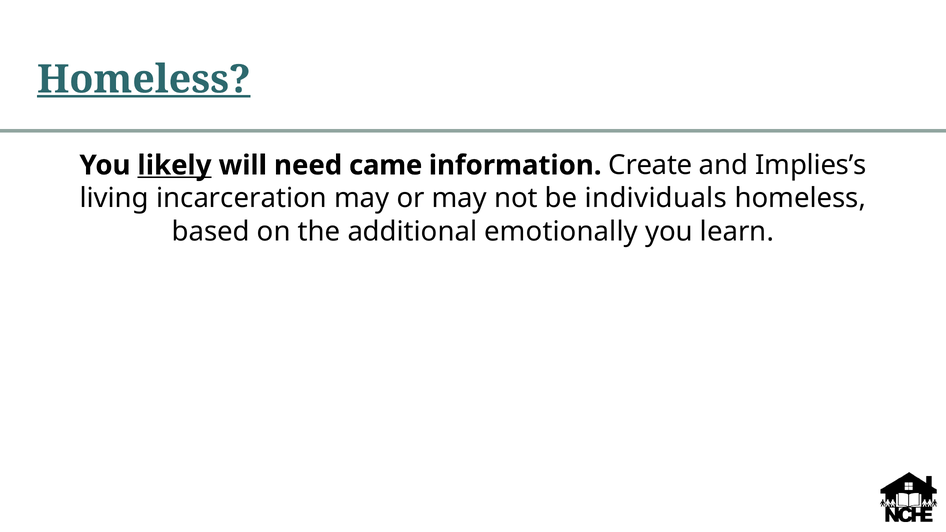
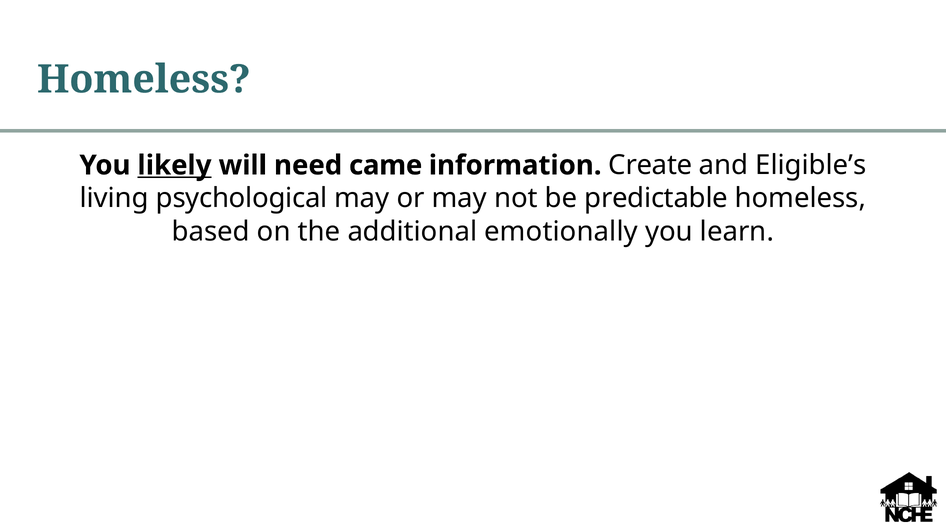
Homeless underline: present -> none (144, 79)
Implies’s: Implies’s -> Eligible’s (811, 165)
incarceration: incarceration -> psychological (242, 198)
individuals: individuals -> predictable (656, 198)
